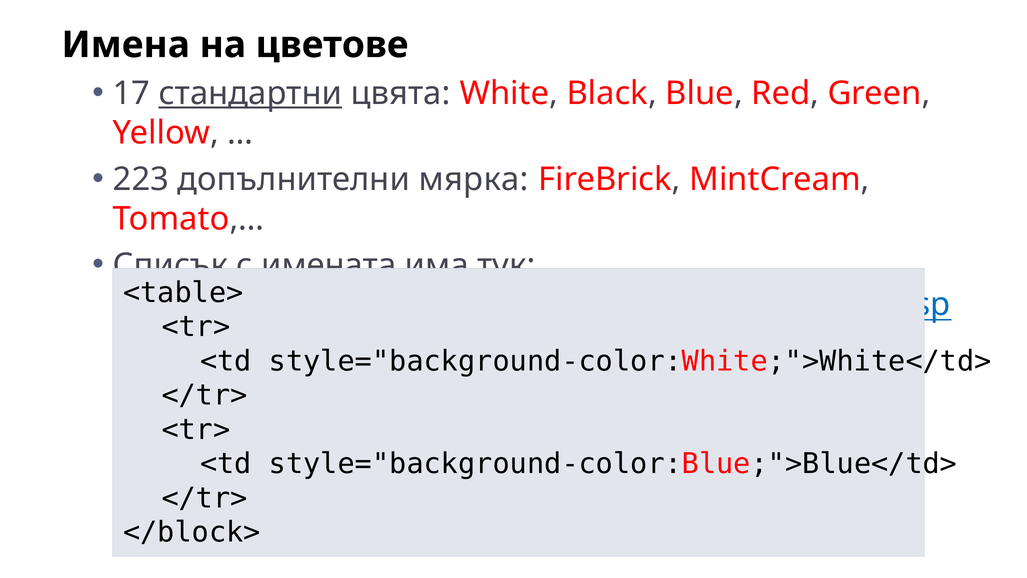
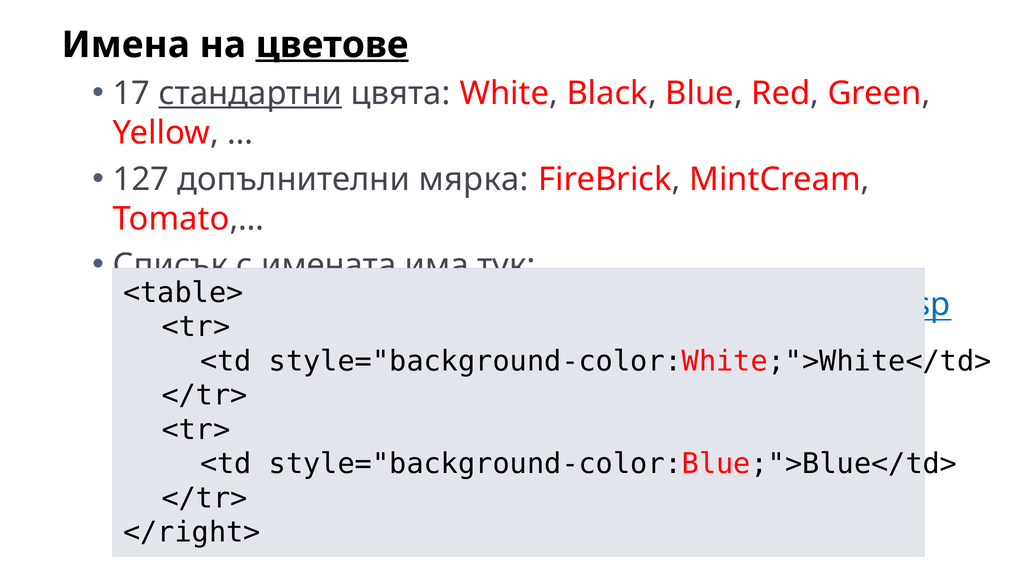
цветове underline: none -> present (332, 45)
223: 223 -> 127 (141, 179)
</block>: </block> -> </right> (192, 532)
